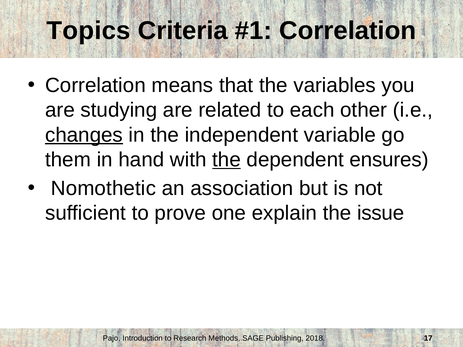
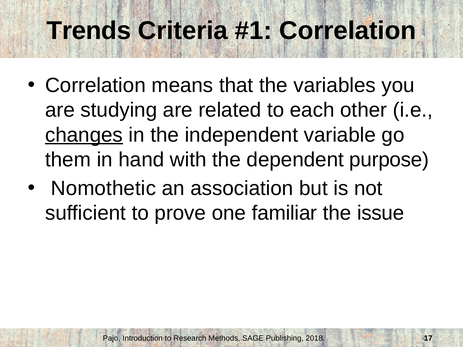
Topics: Topics -> Trends (89, 31)
the underline: present -> none (227, 160)
ensures: ensures -> purpose (389, 160)
explain: explain -> familiar (284, 213)
